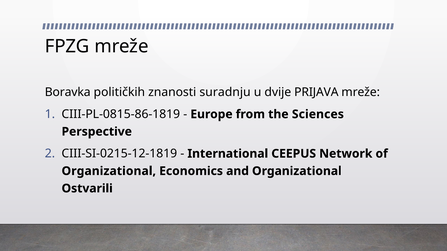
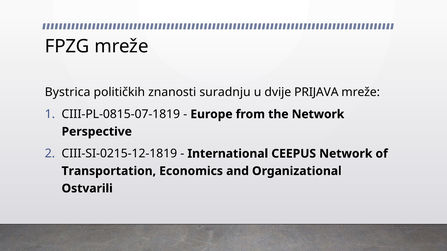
Boravka: Boravka -> Bystrica (68, 92)
CIII-PL-0815-86-1819: CIII-PL-0815-86-1819 -> CIII-PL-0815-07-1819 (121, 114)
the Sciences: Sciences -> Network (318, 114)
Organizational: Organizational -> Transportation (109, 171)
